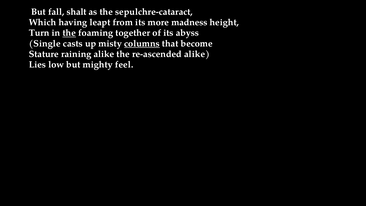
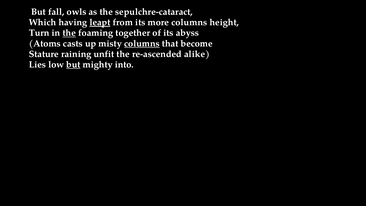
shalt: shalt -> owls (77, 12)
leapt underline: none -> present (100, 22)
more madness: madness -> columns (189, 22)
Single: Single -> Atoms (45, 43)
raining alike: alike -> unfit (104, 54)
but underline: none -> present (73, 65)
feel: feel -> into (124, 65)
